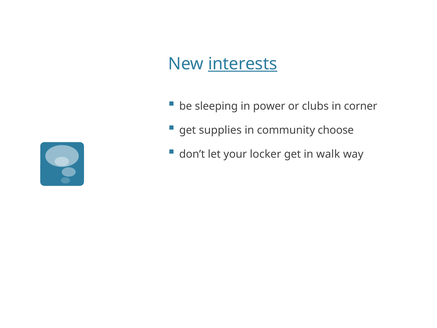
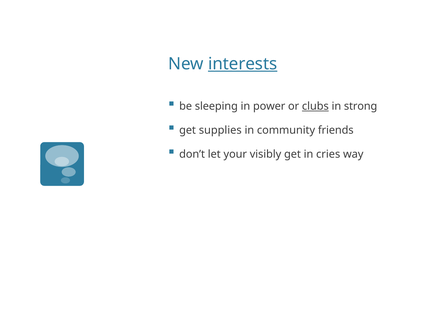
clubs underline: none -> present (315, 106)
corner: corner -> strong (361, 106)
choose: choose -> friends (336, 130)
locker: locker -> visibly (266, 154)
walk: walk -> cries (328, 154)
